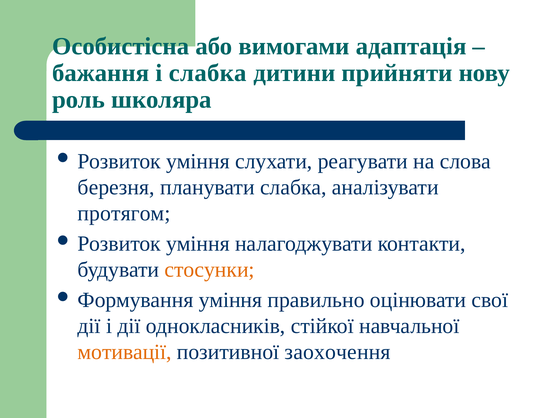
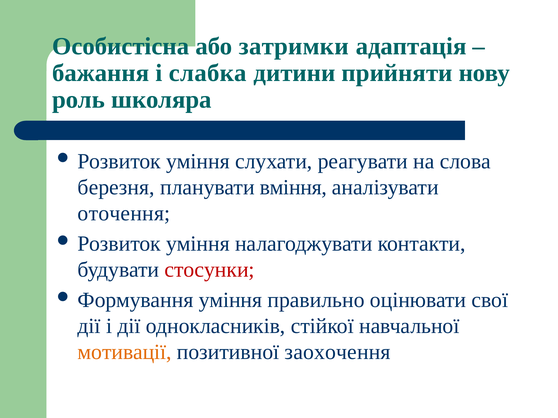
вимогами: вимогами -> затримки (294, 46)
планувати слабка: слабка -> вміння (293, 188)
протягом: протягом -> оточення (124, 214)
стосунки colour: orange -> red (210, 270)
